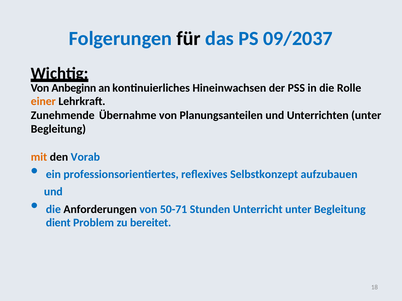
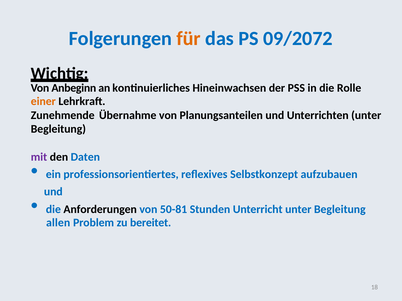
für colour: black -> orange (189, 39)
09/2037: 09/2037 -> 09/2072 (298, 39)
mit colour: orange -> purple (39, 157)
Vorab: Vorab -> Daten (85, 157)
50-71: 50-71 -> 50-81 (174, 210)
dient: dient -> allen (58, 223)
